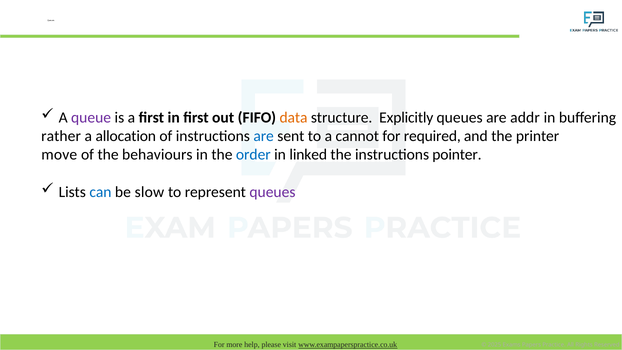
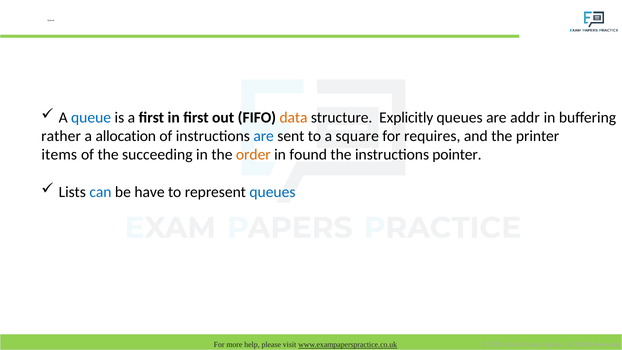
queue colour: purple -> blue (91, 117)
cannot: cannot -> square (357, 136)
required: required -> requires (432, 136)
move: move -> items (59, 155)
behaviours: behaviours -> succeeding (157, 155)
order colour: blue -> orange (253, 155)
linked: linked -> found (308, 155)
slow: slow -> have (150, 192)
queues colour: purple -> blue (272, 192)
